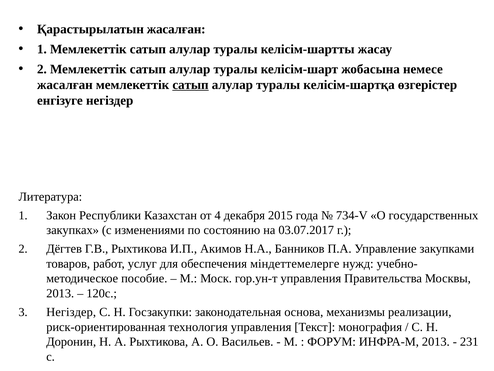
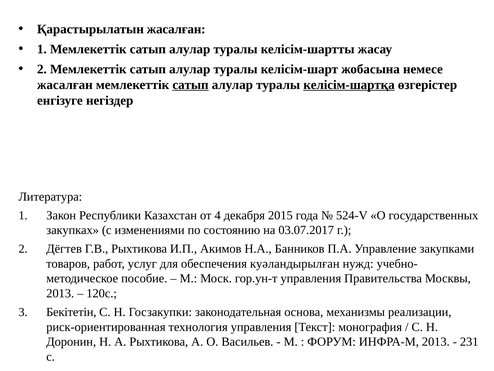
келісім-шартқа underline: none -> present (349, 85)
734-V: 734-V -> 524-V (352, 215)
міндеттемелерге: міндеттемелерге -> куәландырылған (295, 263)
Негіздер: Негіздер -> Бекітетін (71, 312)
